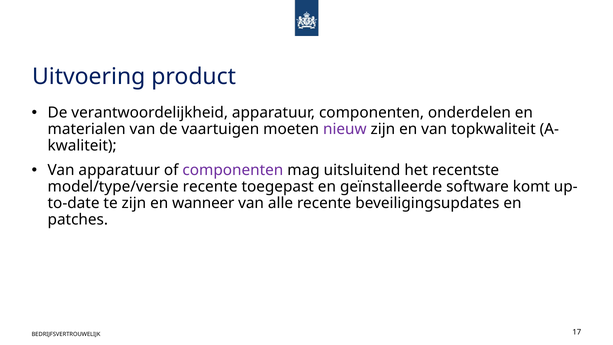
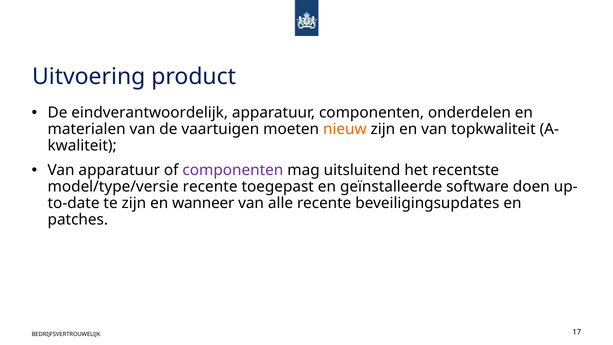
verantwoordelijkheid: verantwoordelijkheid -> eindverantwoordelijk (150, 113)
nieuw colour: purple -> orange (345, 129)
komt: komt -> doen (531, 187)
